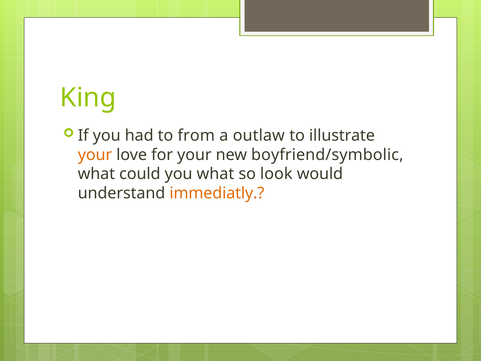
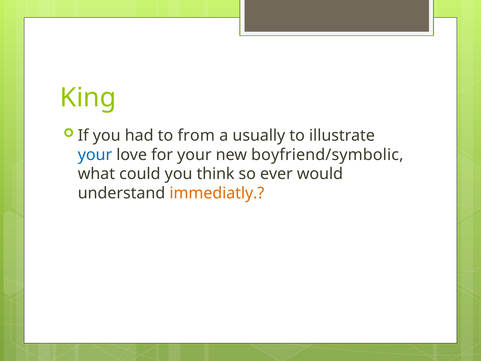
outlaw: outlaw -> usually (259, 135)
your colour: orange -> blue (95, 155)
you what: what -> think (216, 174)
look: look -> ever (276, 174)
